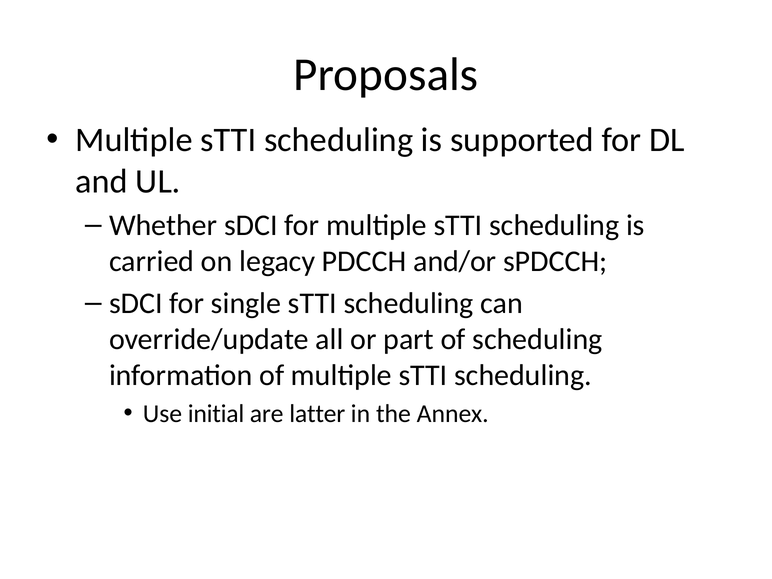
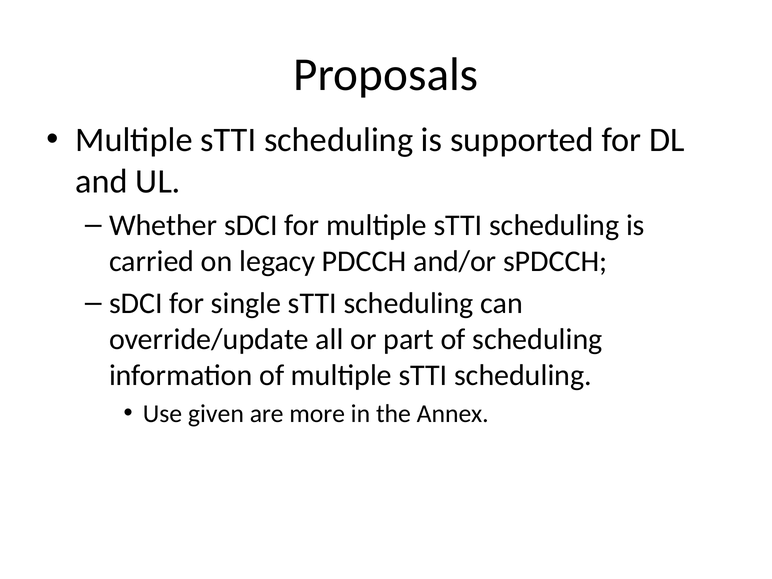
initial: initial -> given (216, 414)
latter: latter -> more (317, 414)
